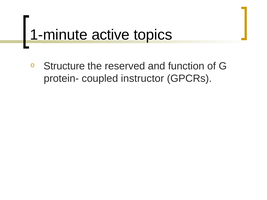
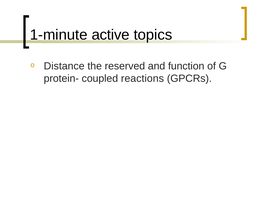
Structure: Structure -> Distance (64, 66)
instructor: instructor -> reactions (142, 79)
